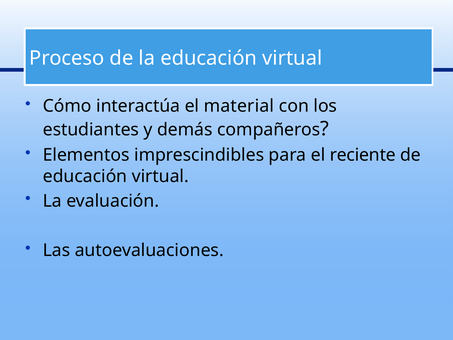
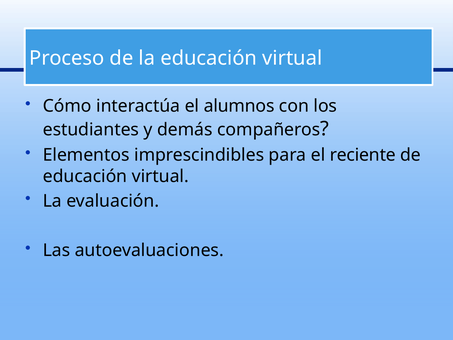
material: material -> alumnos (239, 106)
